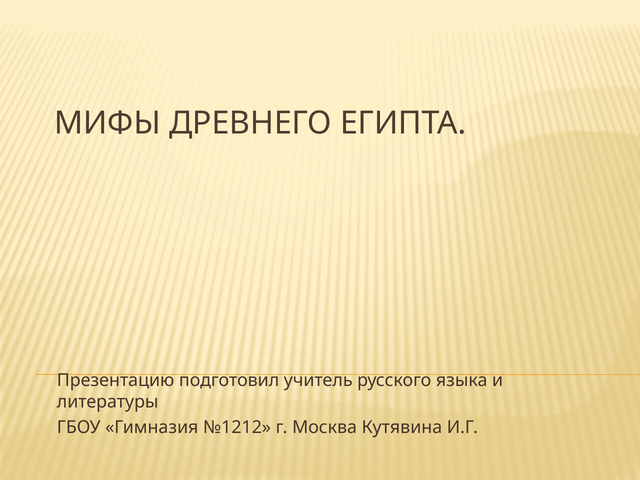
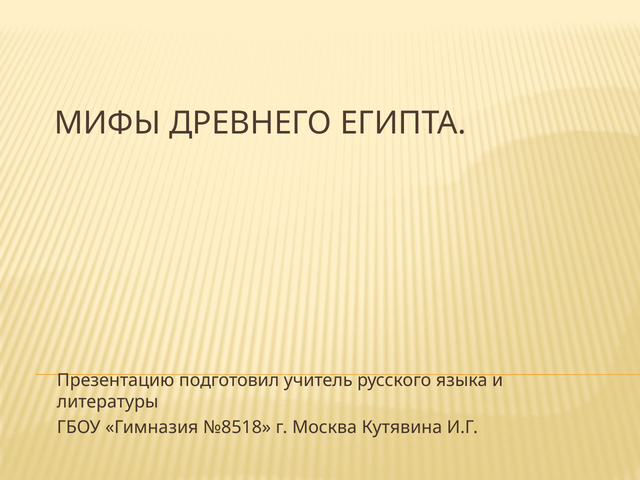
№1212: №1212 -> №8518 (237, 427)
